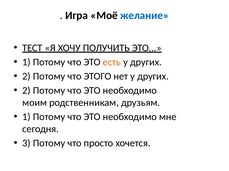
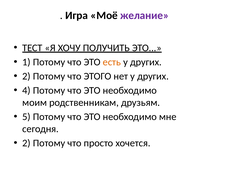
желание colour: blue -> purple (145, 15)
2: 2 -> 4 (26, 91)
1: 1 -> 5 (26, 117)
3: 3 -> 2 (26, 144)
